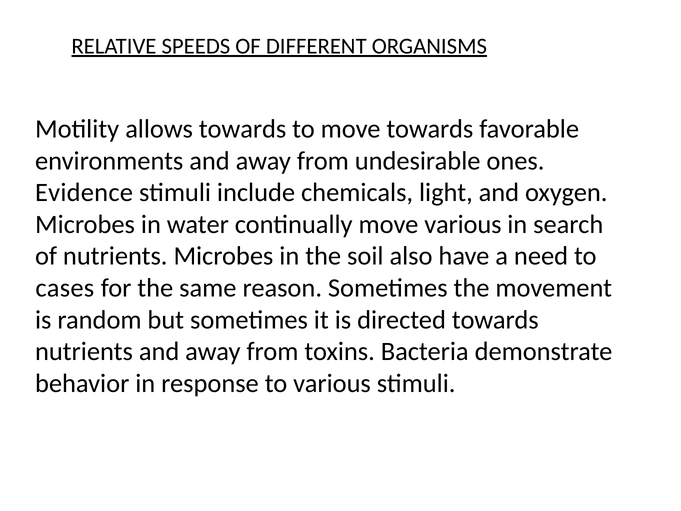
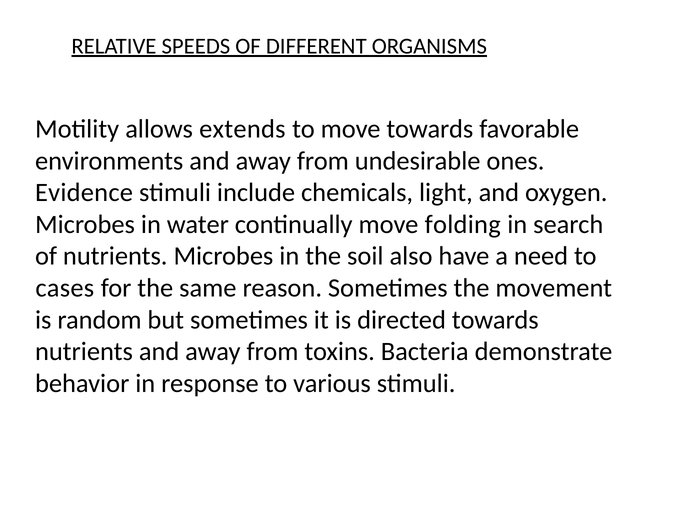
allows towards: towards -> extends (242, 129)
move various: various -> folding (463, 224)
